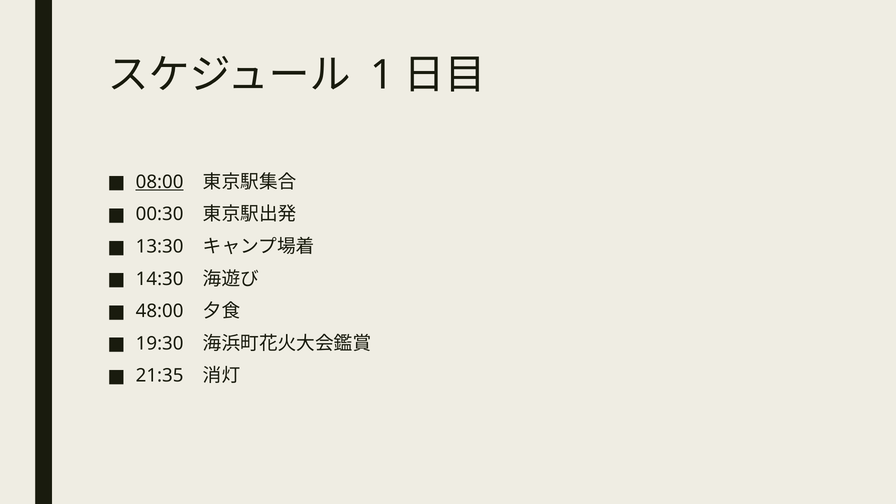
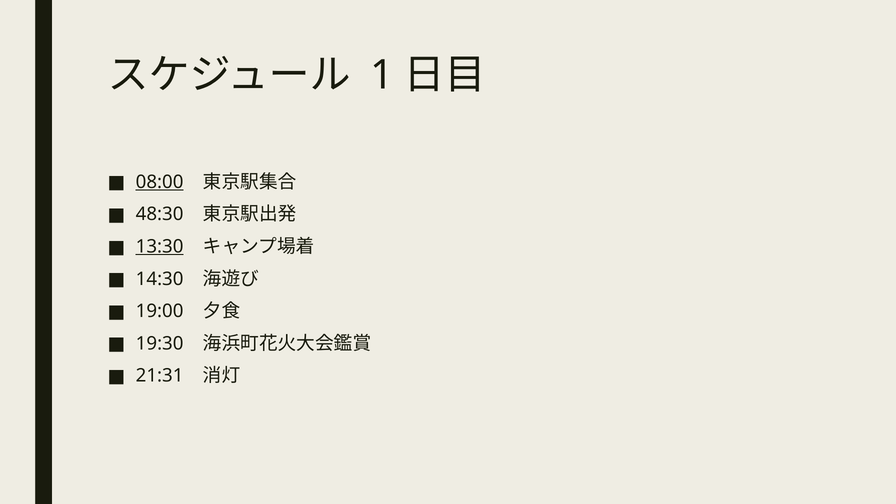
00:30: 00:30 -> 48:30 (160, 214)
13:30 underline: none -> present (160, 247)
48:00: 48:00 -> 19:00 (160, 311)
21:35: 21:35 -> 21:31 (160, 376)
